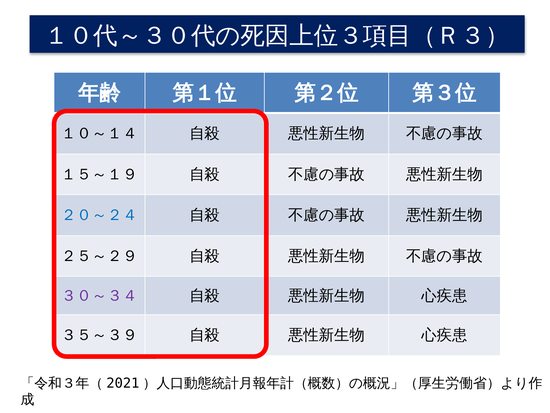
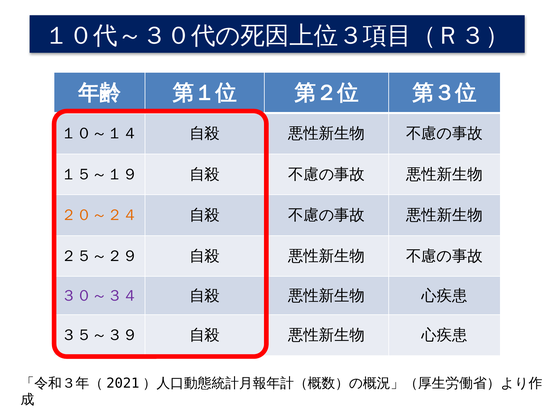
２０～２４ colour: blue -> orange (100, 215)
